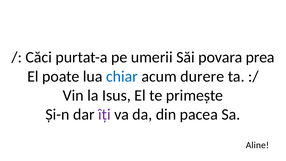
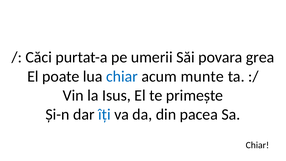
prea: prea -> grea (260, 57)
durere: durere -> munte (202, 76)
îți colour: purple -> blue (104, 114)
Aline: Aline -> Chiar (257, 145)
